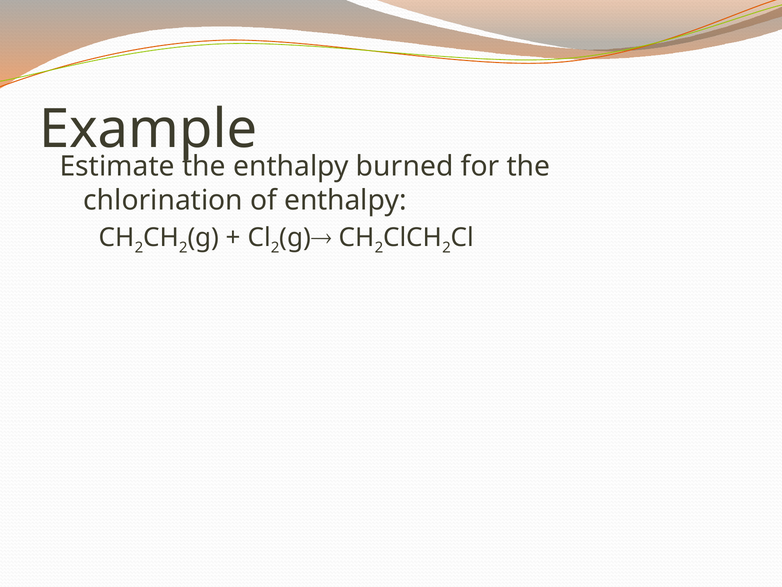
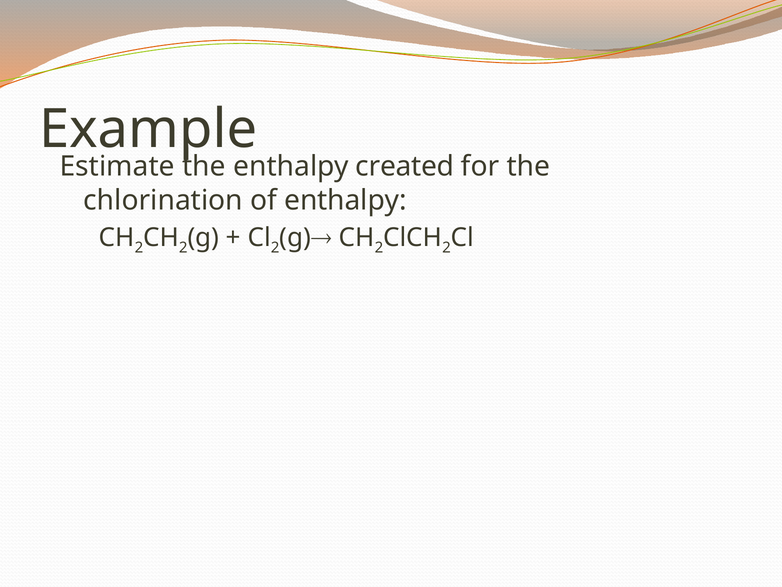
burned: burned -> created (405, 166)
